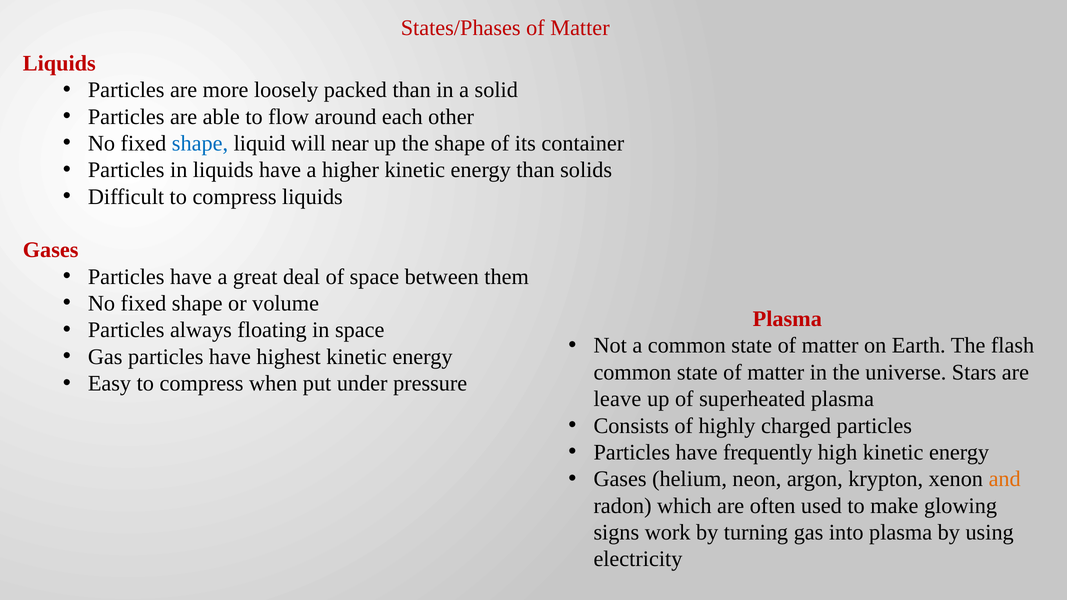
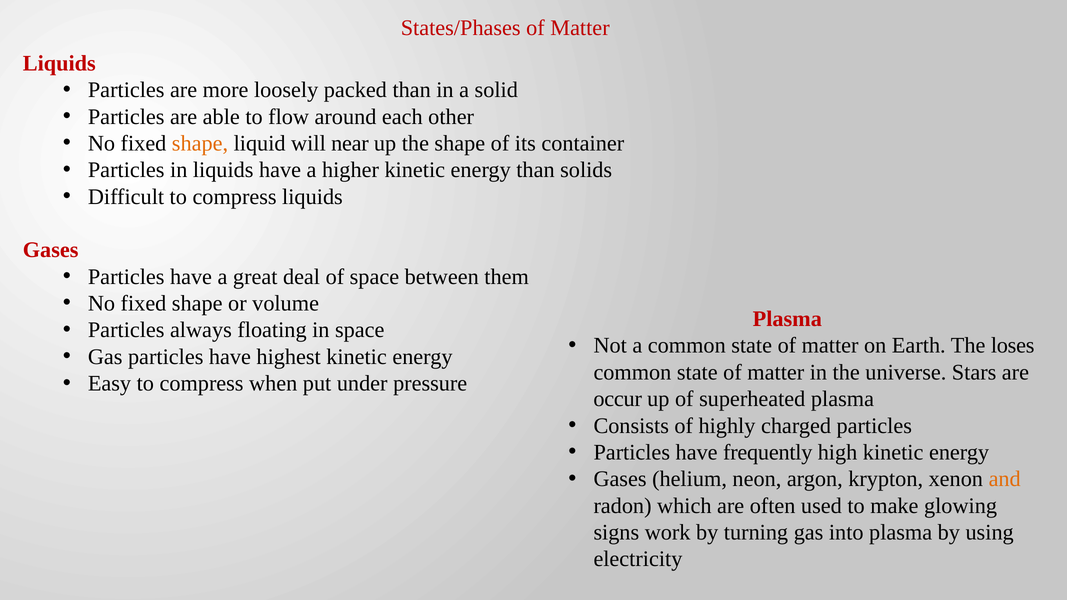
shape colour: blue -> orange (200, 143)
flash: flash -> loses (1013, 346)
leave: leave -> occur (618, 399)
